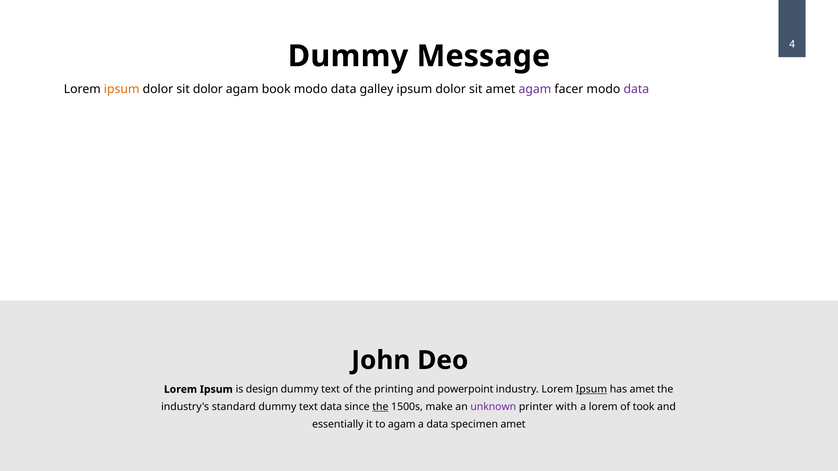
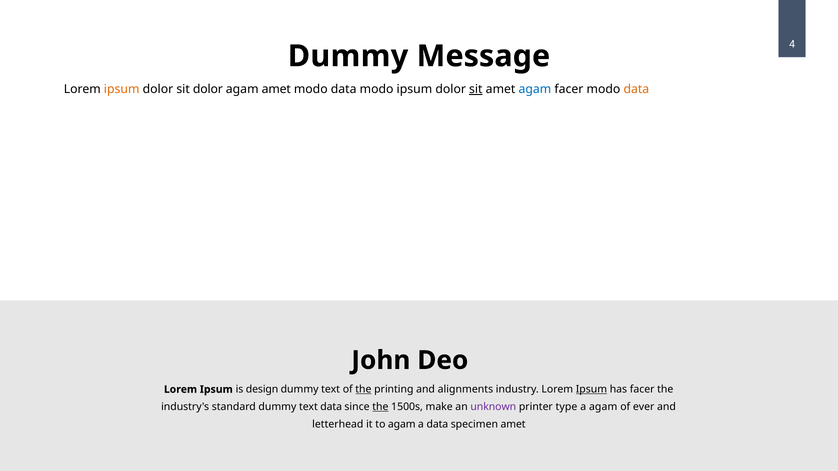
agam book: book -> amet (276, 89)
data galley: galley -> modo (377, 89)
sit underline: none -> present (476, 89)
agam colour: purple -> blue (535, 89)
data colour: purple -> orange (636, 89)
the underline: none -> present (363, 390)
powerpoint: powerpoint -> alignments (465, 390)
has amet: amet -> facer (642, 390)
with: with -> type (566, 407)
a lorem: lorem -> agam (603, 407)
took: took -> ever (644, 407)
essentially: essentially -> letterhead (338, 425)
